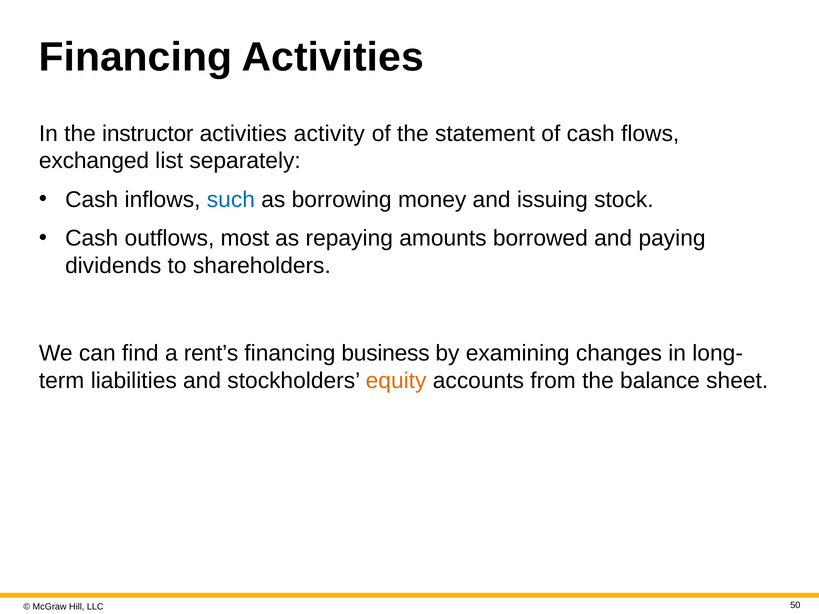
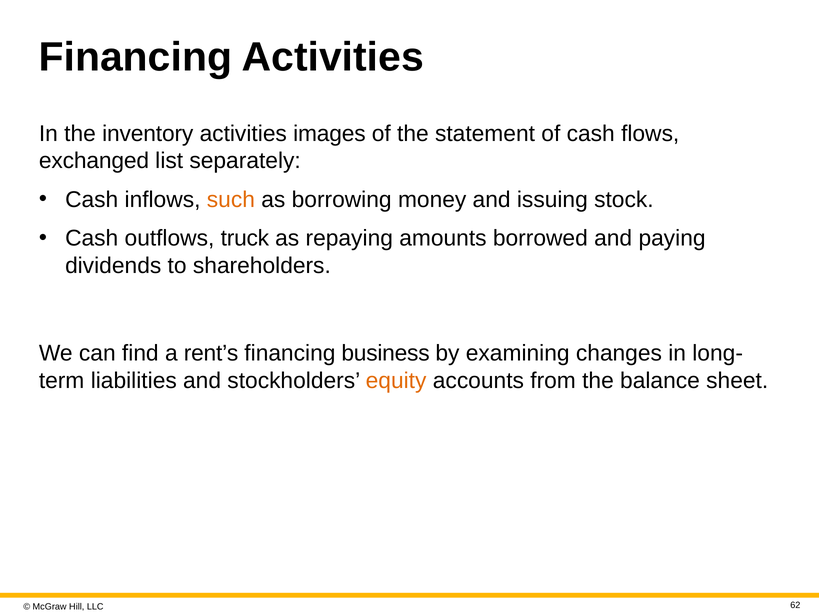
instructor: instructor -> inventory (148, 134)
activity: activity -> images (329, 134)
such colour: blue -> orange (231, 200)
most: most -> truck (245, 238)
50: 50 -> 62 (795, 606)
